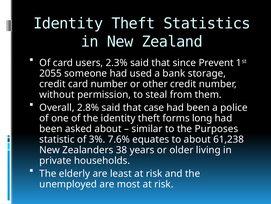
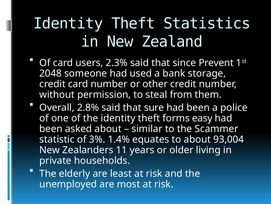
2055: 2055 -> 2048 (51, 73)
case: case -> sure (154, 107)
long: long -> easy (202, 118)
Purposes: Purposes -> Scammer (217, 128)
7.6%: 7.6% -> 1.4% (119, 139)
61,238: 61,238 -> 93,004 (229, 139)
38: 38 -> 11 (121, 149)
